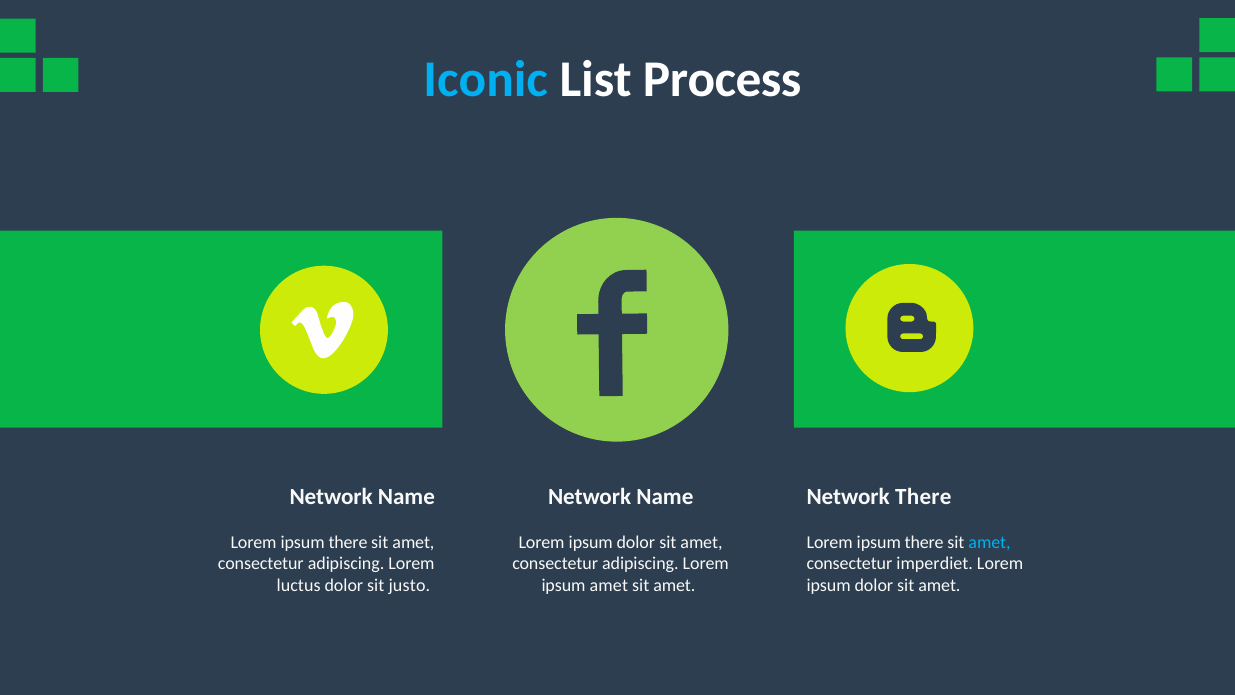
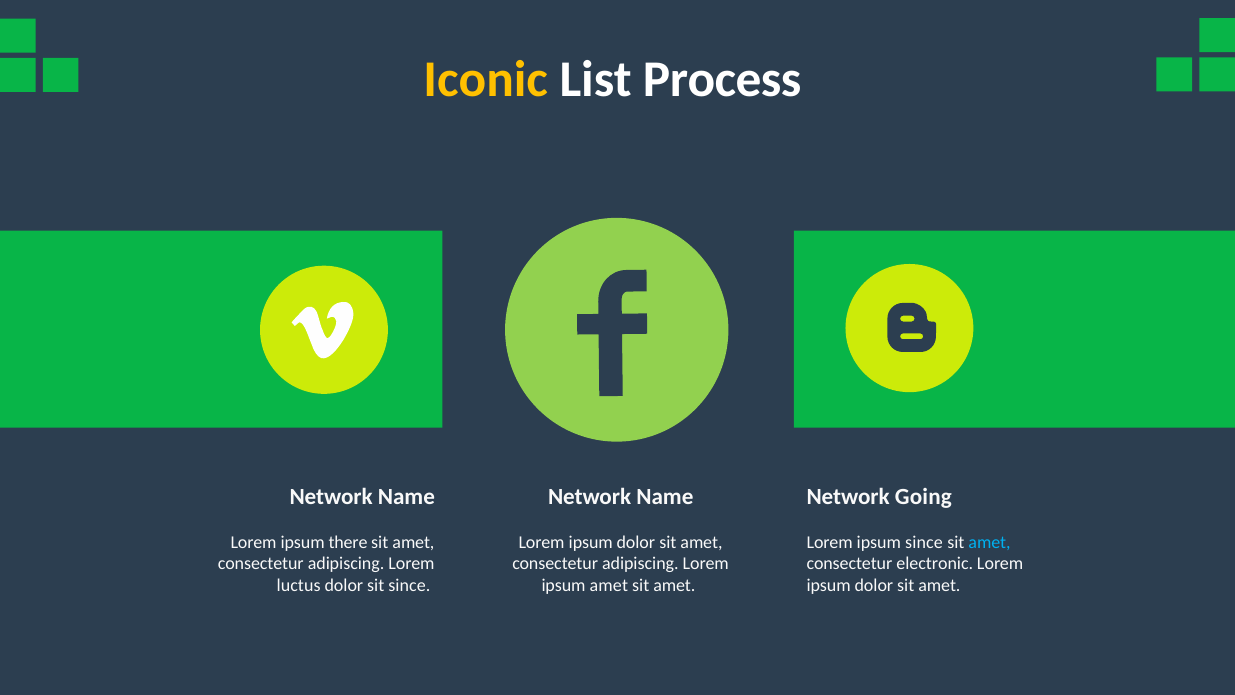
Iconic colour: light blue -> yellow (486, 80)
Network There: There -> Going (923, 496)
there: there -> since (924, 542)
imperdiet: imperdiet -> electronic (935, 564)
sit justo: justo -> since (409, 585)
